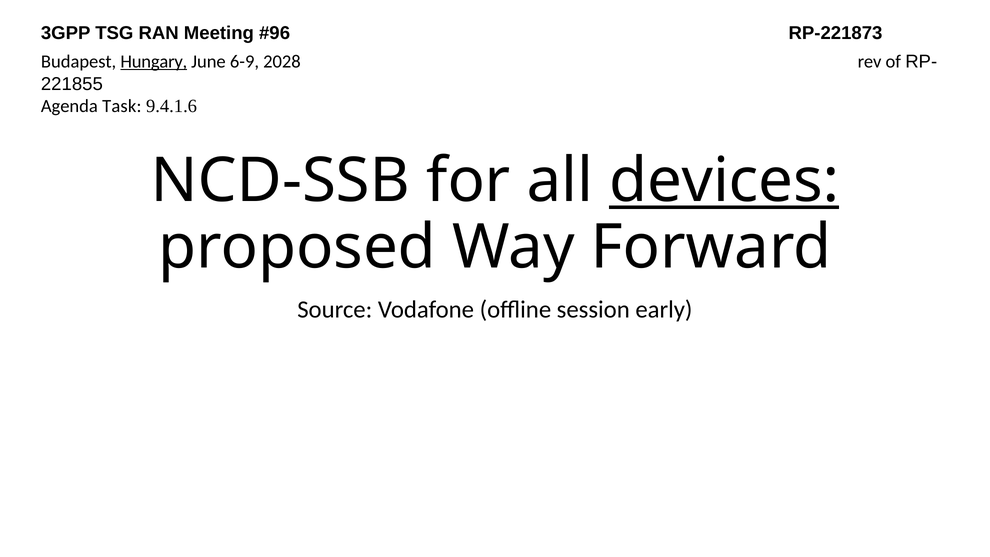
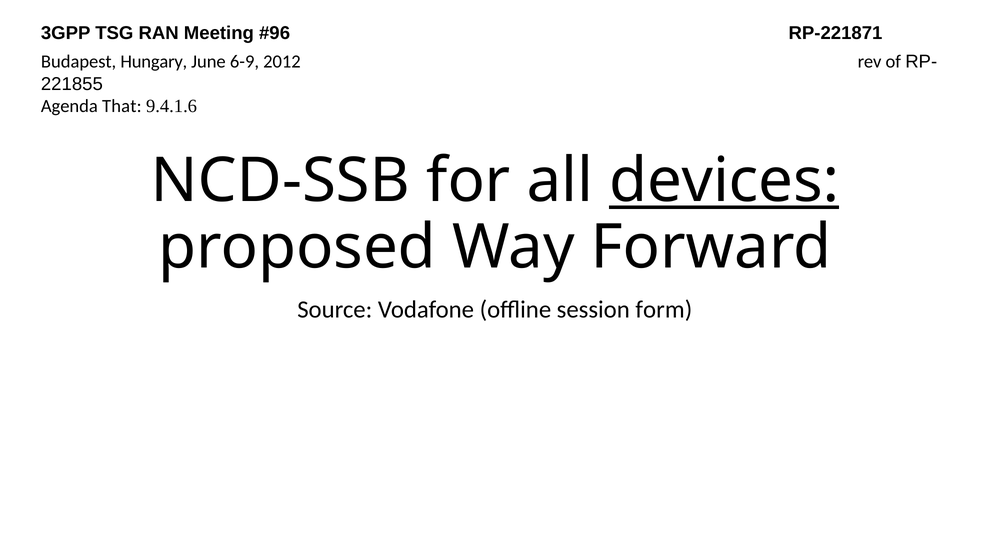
RP-221873: RP-221873 -> RP-221871 (835, 33)
Hungary underline: present -> none (154, 62)
2028: 2028 -> 2012 (282, 62)
Task: Task -> That (122, 106)
early: early -> form (664, 309)
